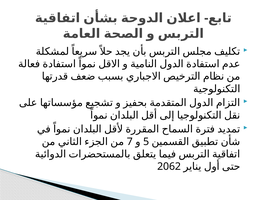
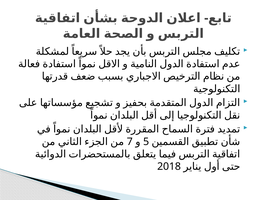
2062: 2062 -> 2018 (169, 167)
